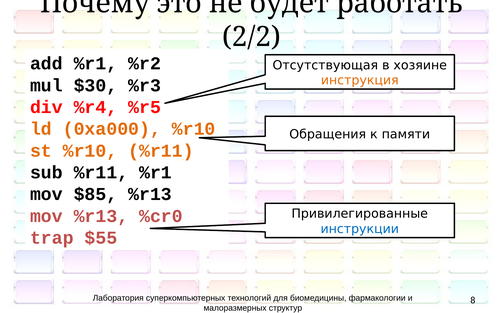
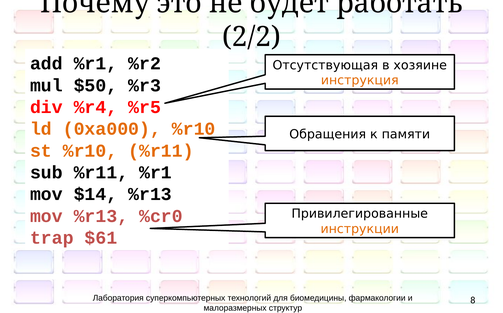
$30: $30 -> $50 (96, 85)
$85: $85 -> $14 (96, 194)
инструкции colour: blue -> orange (360, 229)
$55: $55 -> $61 (101, 238)
